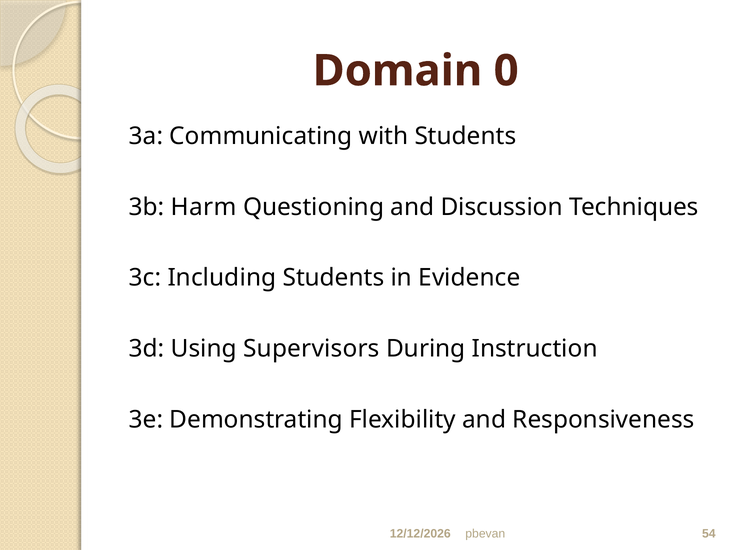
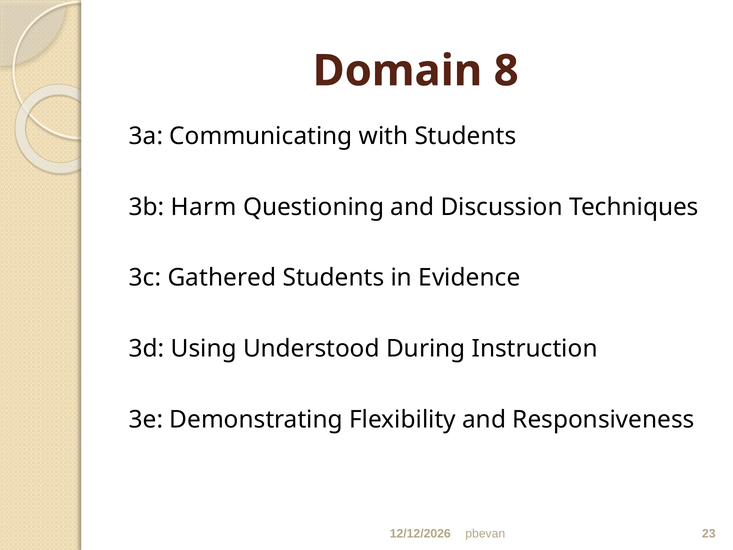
0: 0 -> 8 (506, 71)
Including: Including -> Gathered (222, 278)
Supervisors: Supervisors -> Understood (311, 349)
54: 54 -> 23 (709, 534)
